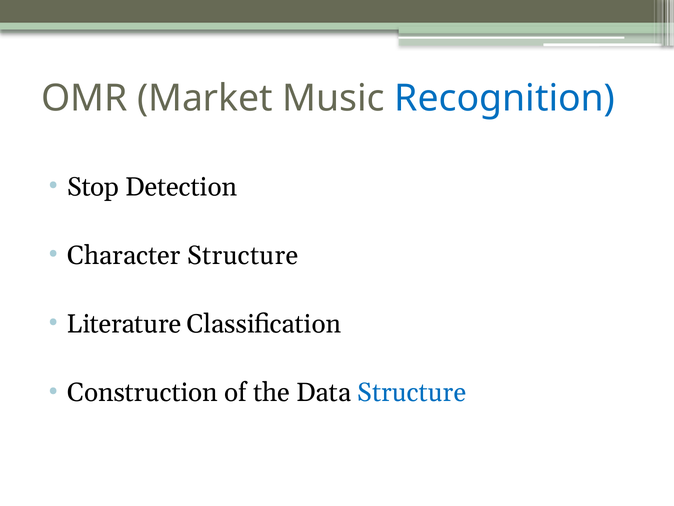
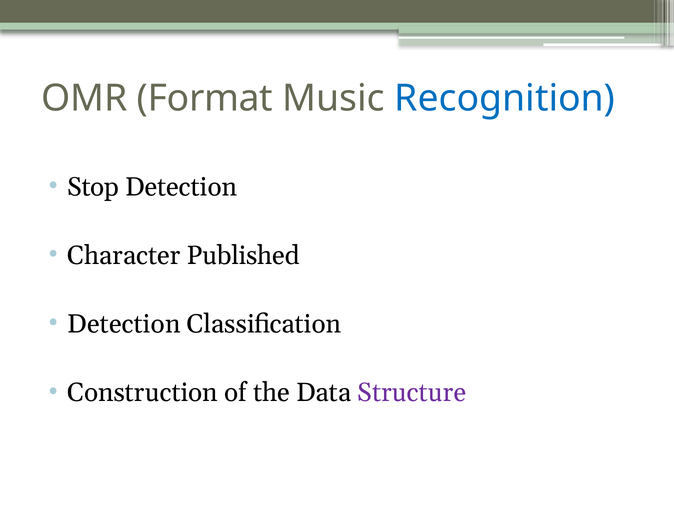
Market: Market -> Format (205, 98)
Character Structure: Structure -> Published (243, 255)
Literature: Literature -> Detection (124, 324)
Structure colour: blue -> purple (412, 392)
